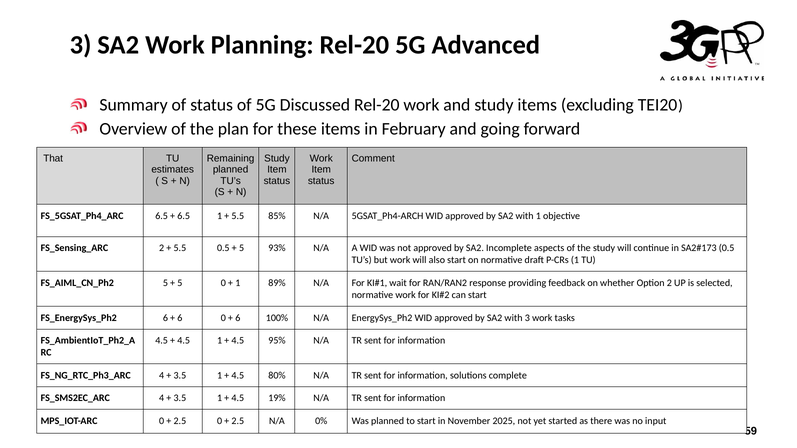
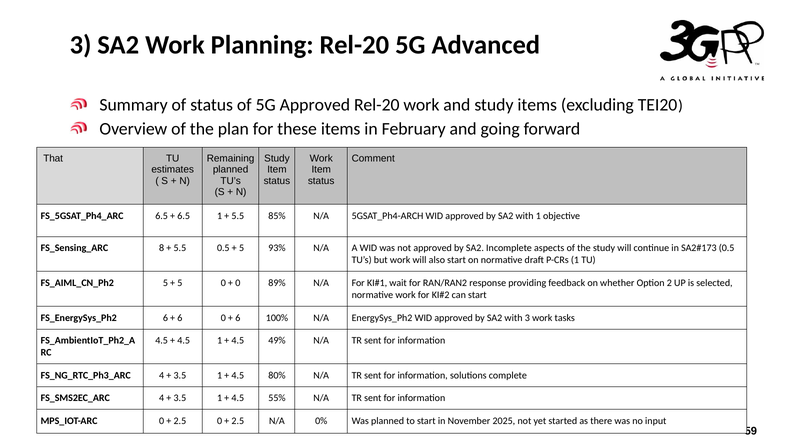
5G Discussed: Discussed -> Approved (315, 105)
2: 2 -> 8 (162, 248)
1: 1 -> 0 (238, 283)
95%: 95% -> 49% (277, 341)
19%: 19% -> 55% (277, 398)
